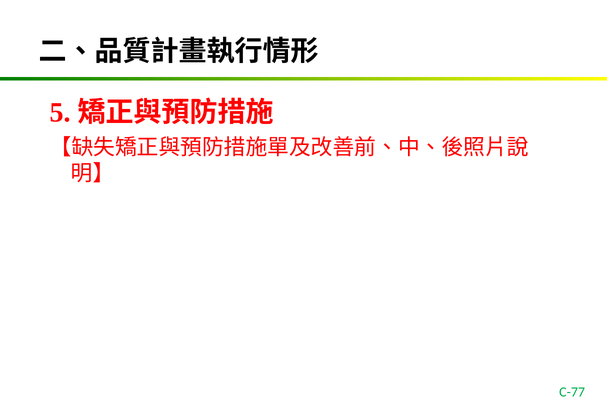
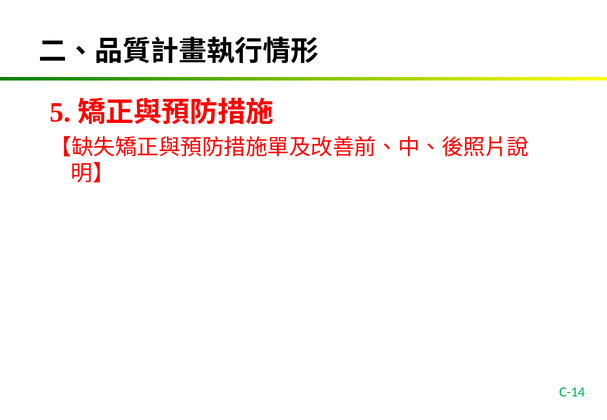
C-77: C-77 -> C-14 (572, 393)
